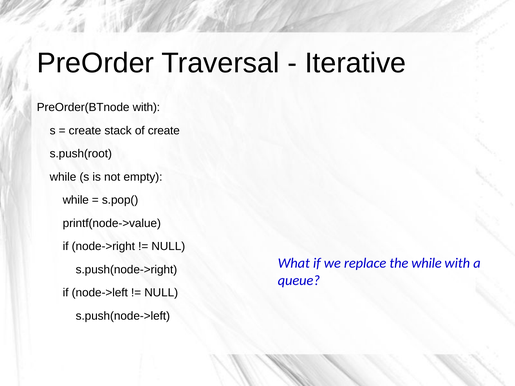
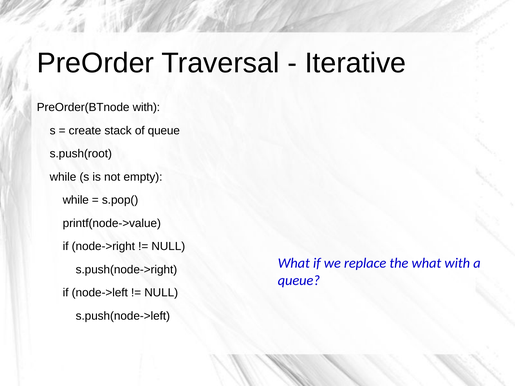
of create: create -> queue (164, 131)
the while: while -> what (426, 263)
